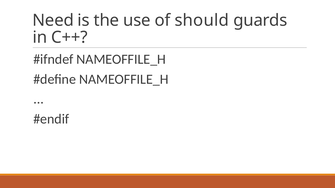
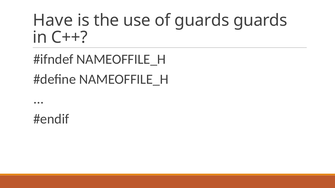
Need: Need -> Have (53, 20)
of should: should -> guards (202, 20)
